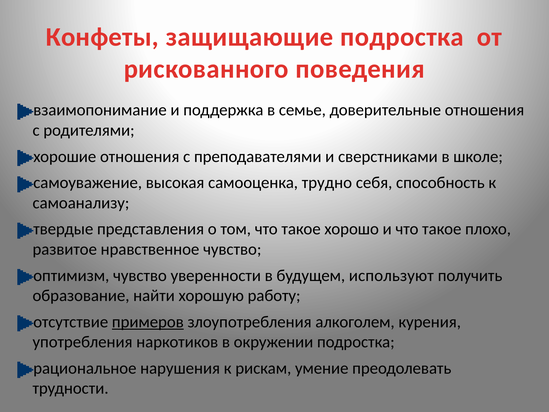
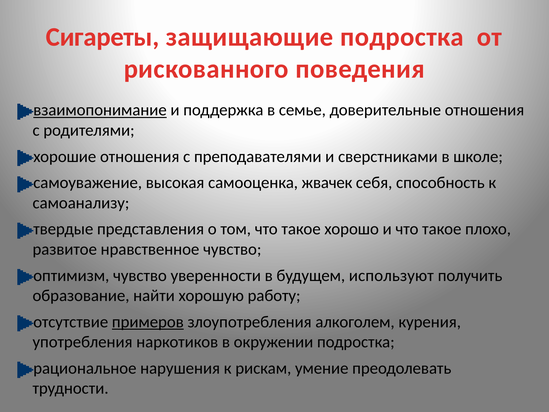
Конфеты: Конфеты -> Сигареты (103, 37)
взаимопонимание underline: none -> present (100, 110)
трудно: трудно -> жвачек (327, 183)
